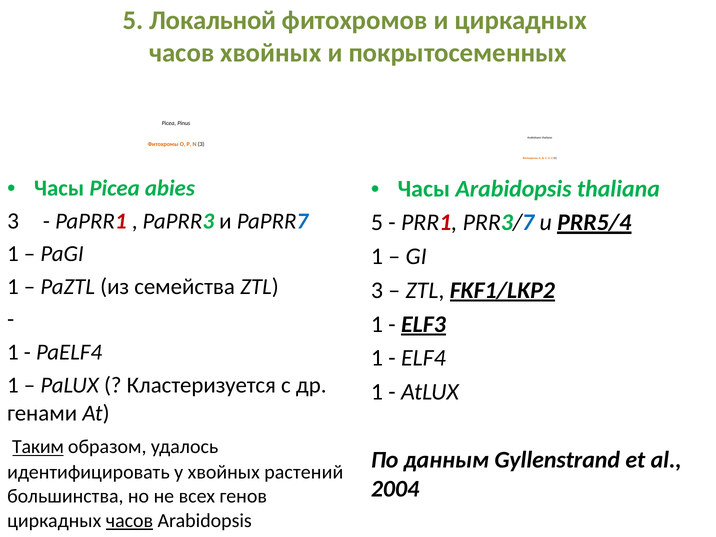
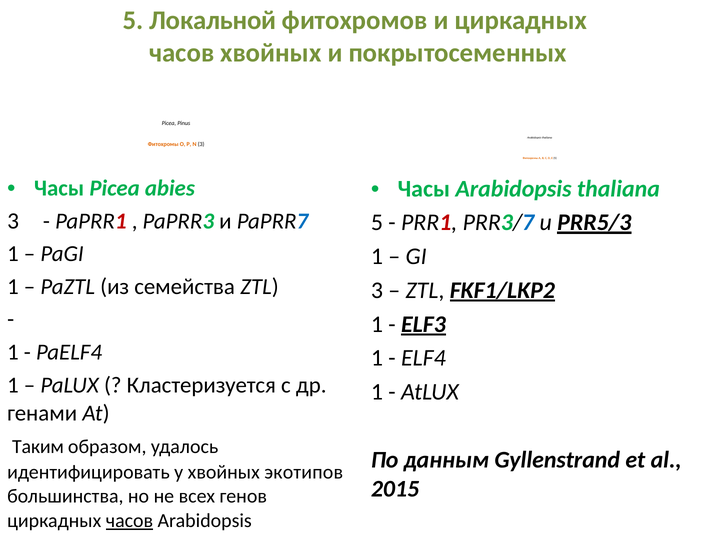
PRR5/4: PRR5/4 -> PRR5/3 (594, 223)
Таким underline: present -> none (38, 447)
растений: растений -> экотипов (304, 472)
2004: 2004 -> 2015 (395, 489)
